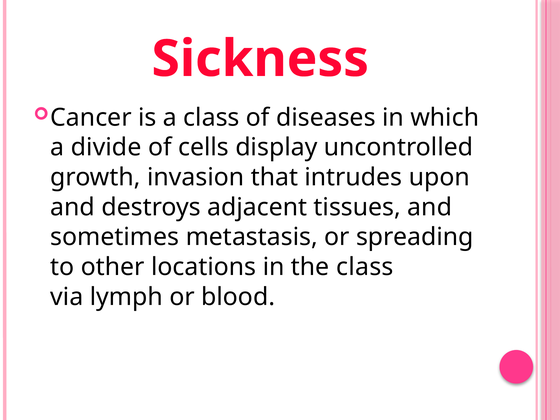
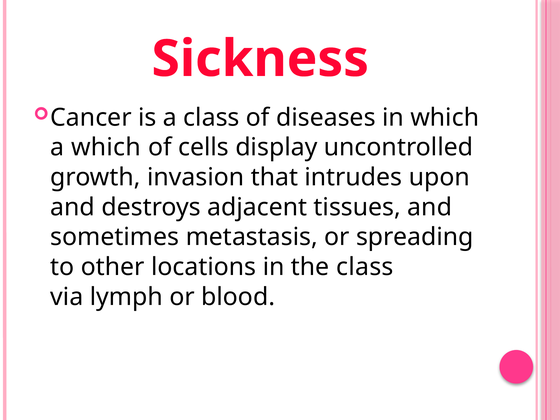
a divide: divide -> which (106, 147)
